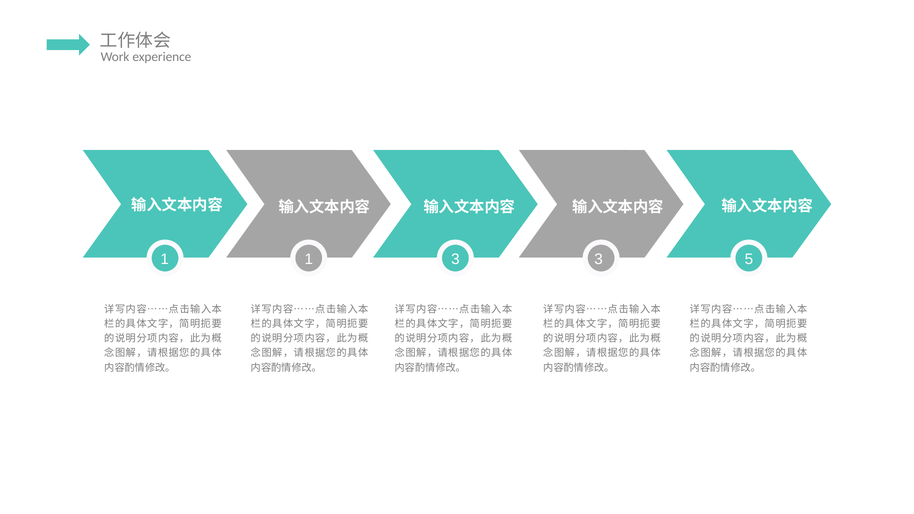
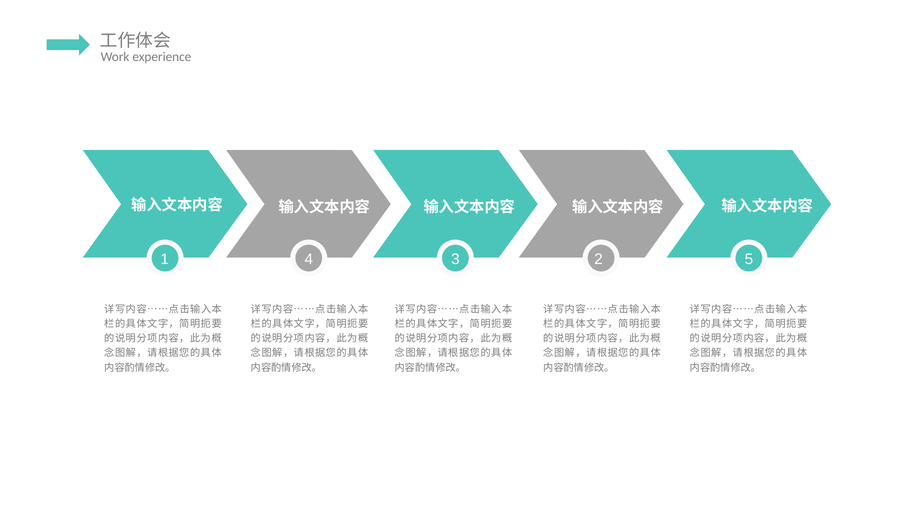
1 1: 1 -> 4 (309, 259)
3 3: 3 -> 2 (599, 259)
